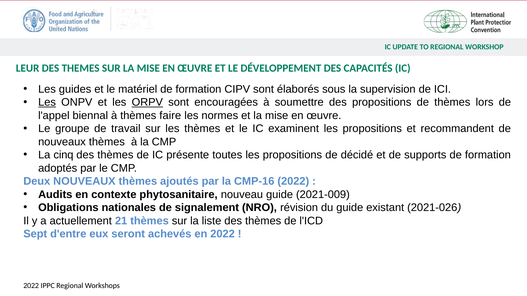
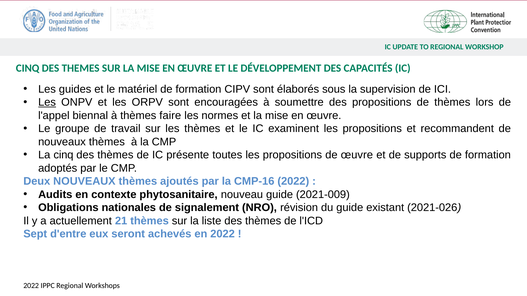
LEUR: LEUR -> CINQ (28, 68)
ORPV underline: present -> none (147, 102)
de décidé: décidé -> œuvre (357, 155)
